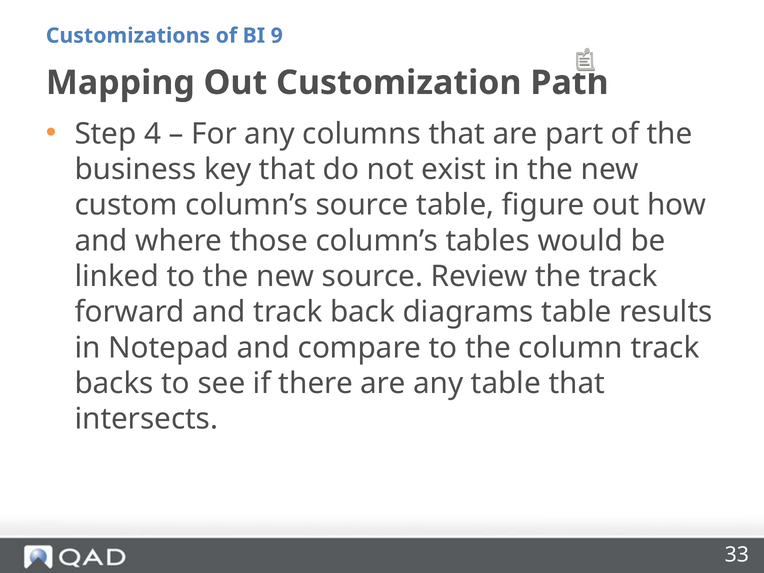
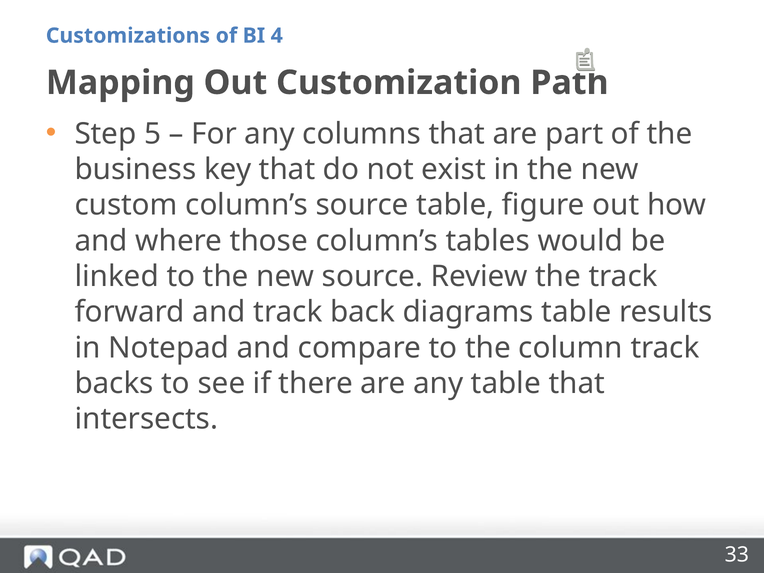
9: 9 -> 4 (277, 36)
4: 4 -> 5 (153, 134)
